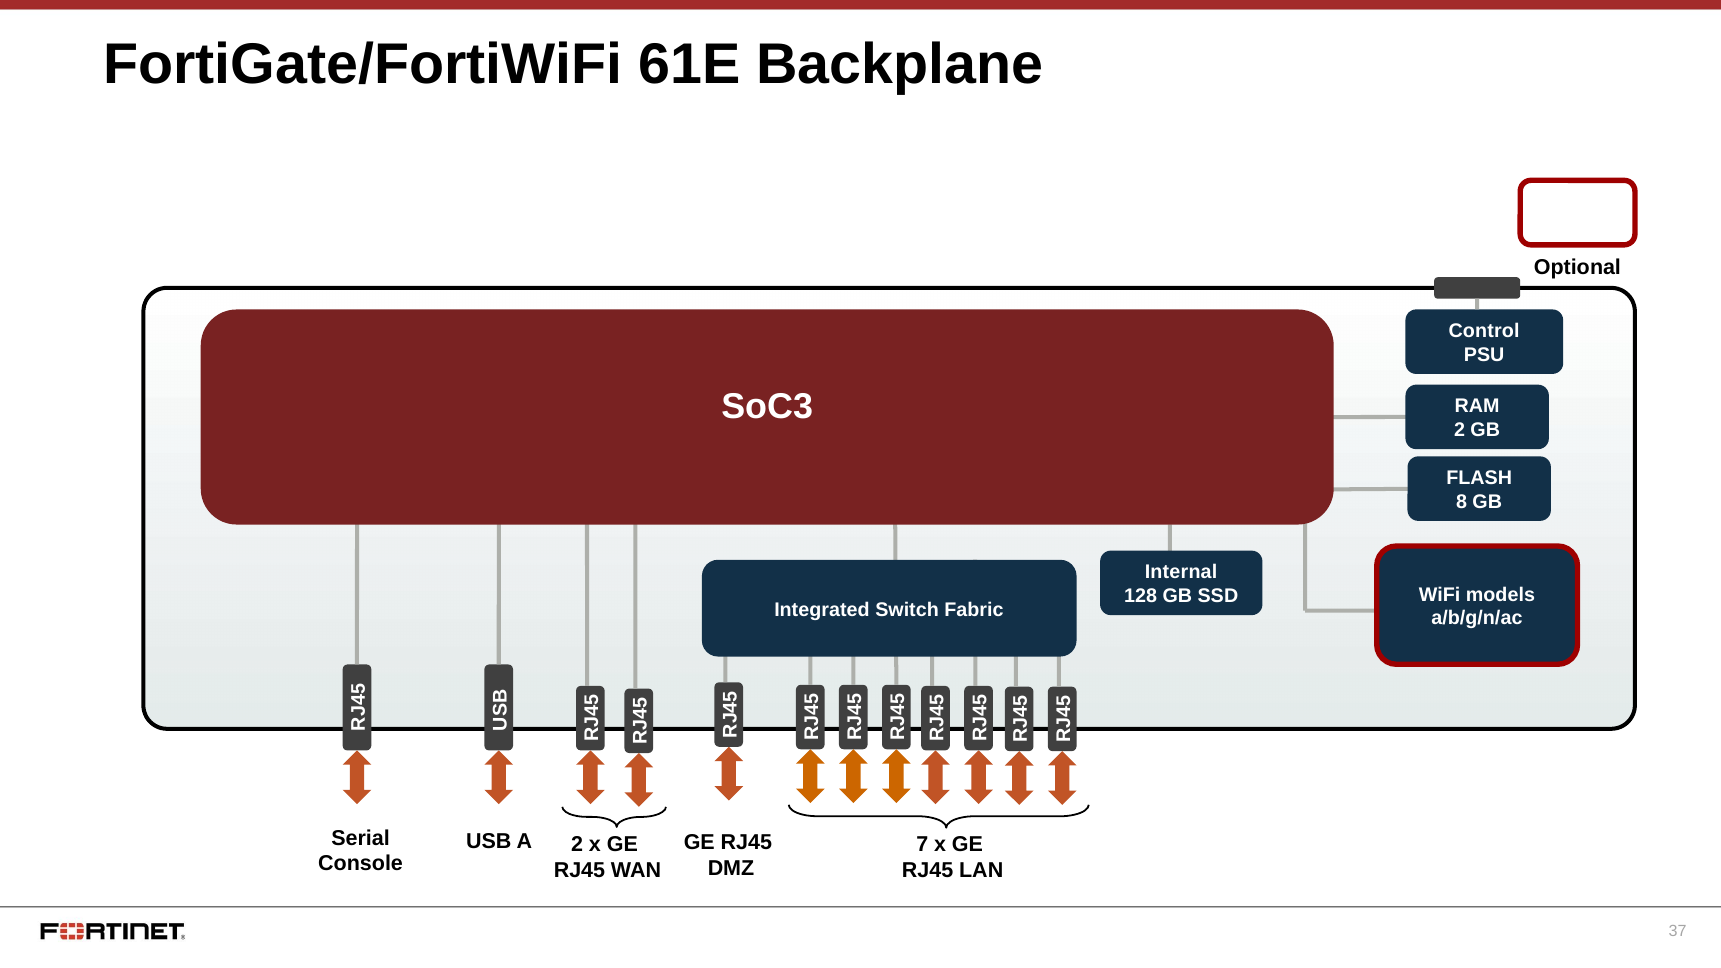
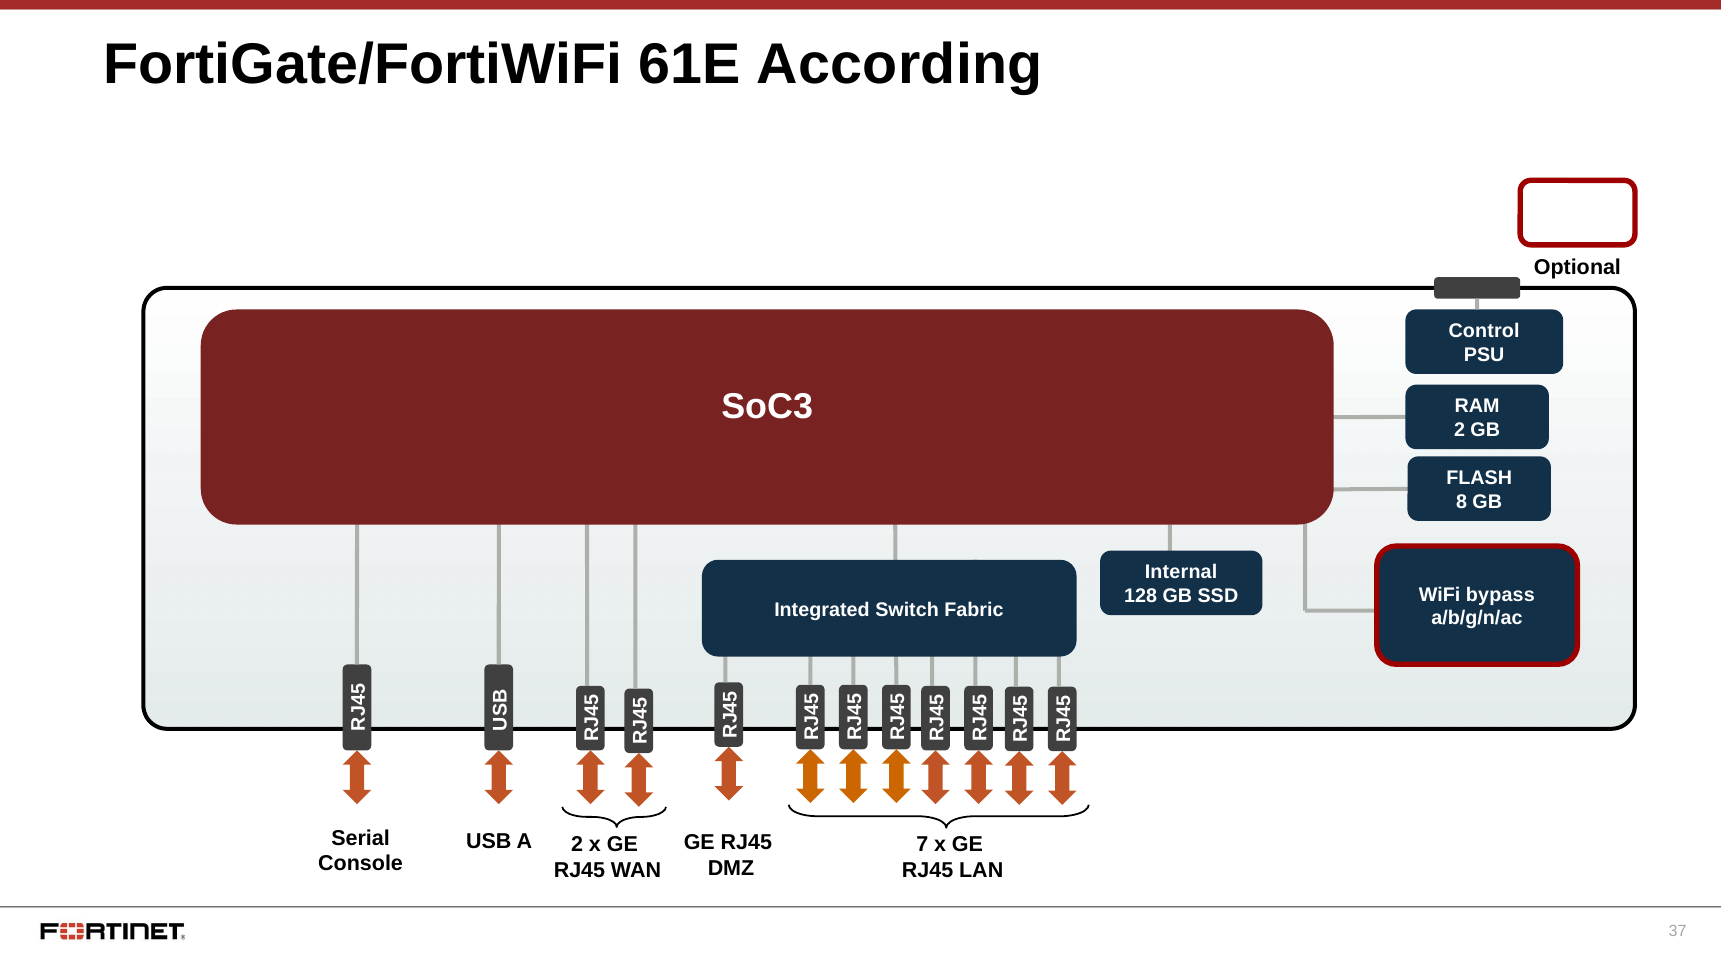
Backplane: Backplane -> According (900, 64)
models: models -> bypass (1500, 595)
